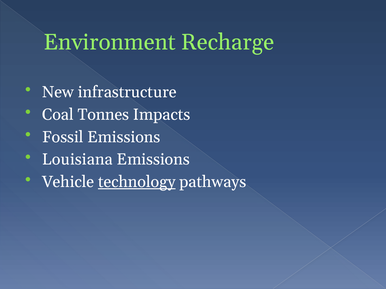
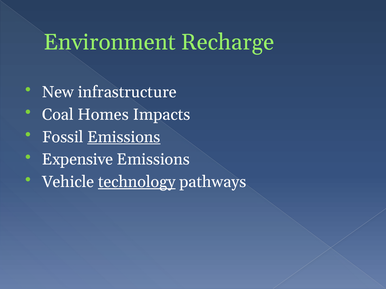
Tonnes: Tonnes -> Homes (103, 115)
Emissions underline: none -> present (124, 137)
Louisiana: Louisiana -> Expensive (78, 160)
